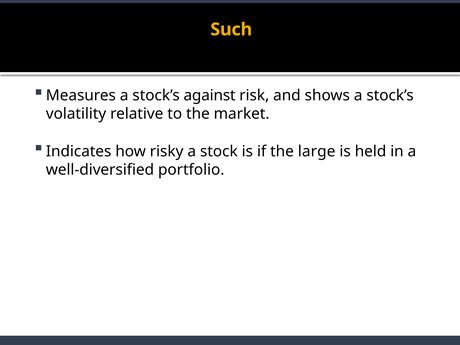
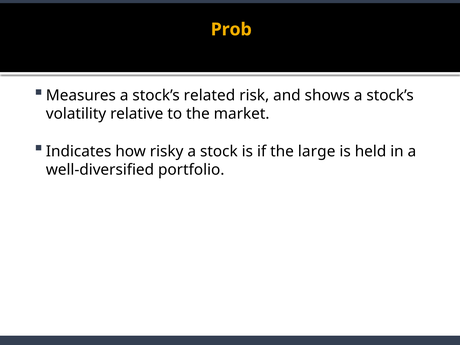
Such: Such -> Prob (231, 29)
against: against -> related (209, 95)
